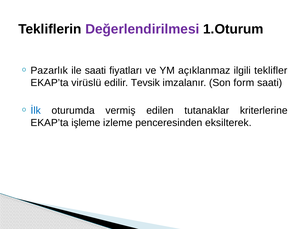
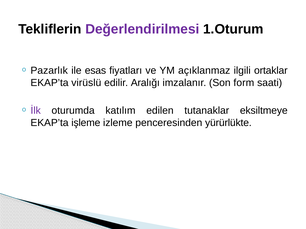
ile saati: saati -> esas (95, 71)
teklifler: teklifler -> ortaklar (271, 71)
Tevsik: Tevsik -> Aralığı (145, 83)
İlk colour: blue -> purple (36, 111)
vermiş: vermiş -> katılım (120, 111)
kriterlerine: kriterlerine -> eksiltmeye (264, 111)
eksilterek: eksilterek -> yürürlükte (228, 123)
